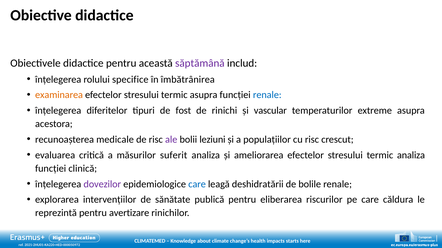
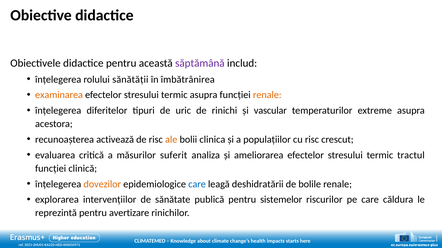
specifice: specifice -> sănătății (130, 80)
renale colour: blue -> orange (267, 95)
fost: fost -> uric (183, 111)
medicale: medicale -> activează (115, 140)
ale colour: purple -> orange (171, 140)
leziuni: leziuni -> clinica (212, 140)
termic analiza: analiza -> tractul (411, 156)
dovezilor colour: purple -> orange (102, 185)
eliberarea: eliberarea -> sistemelor (281, 200)
